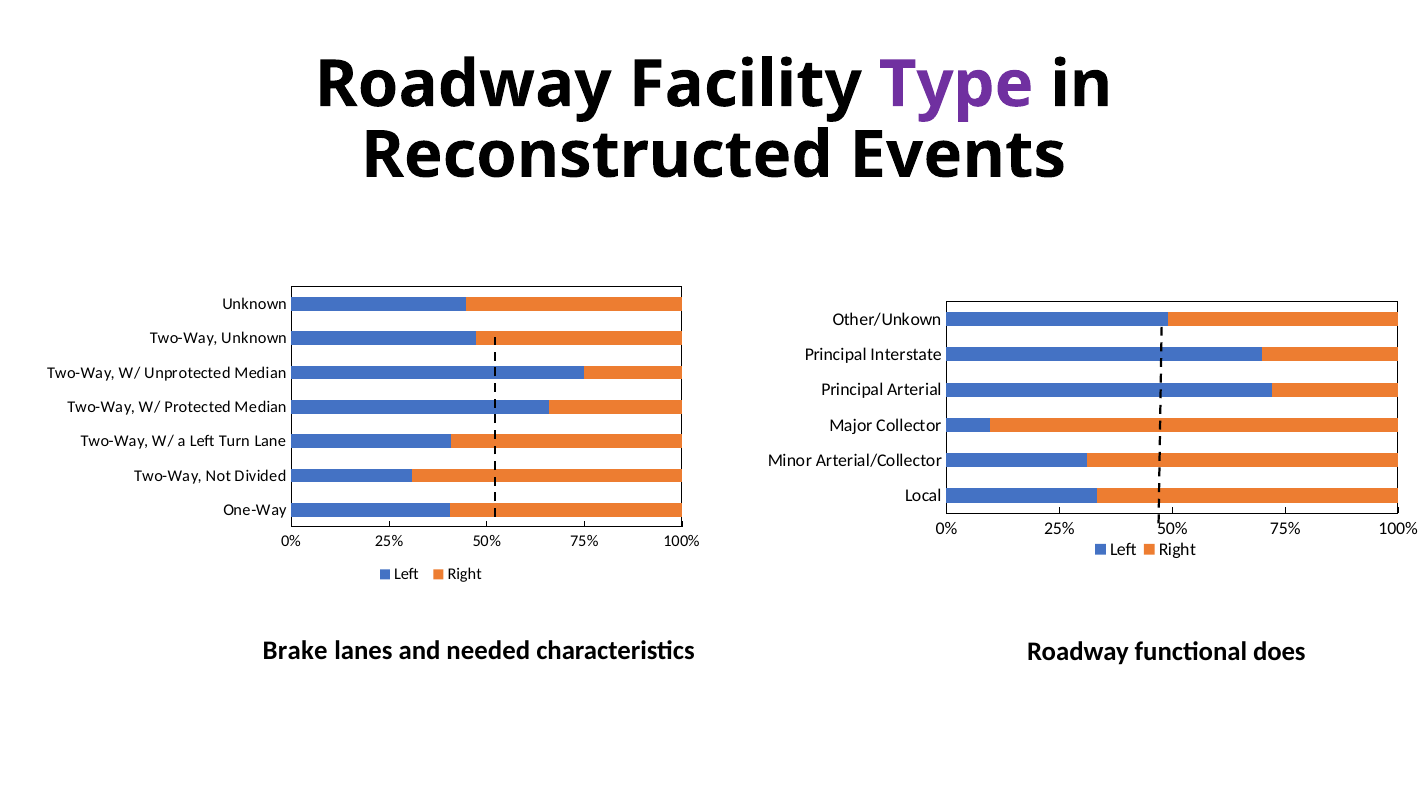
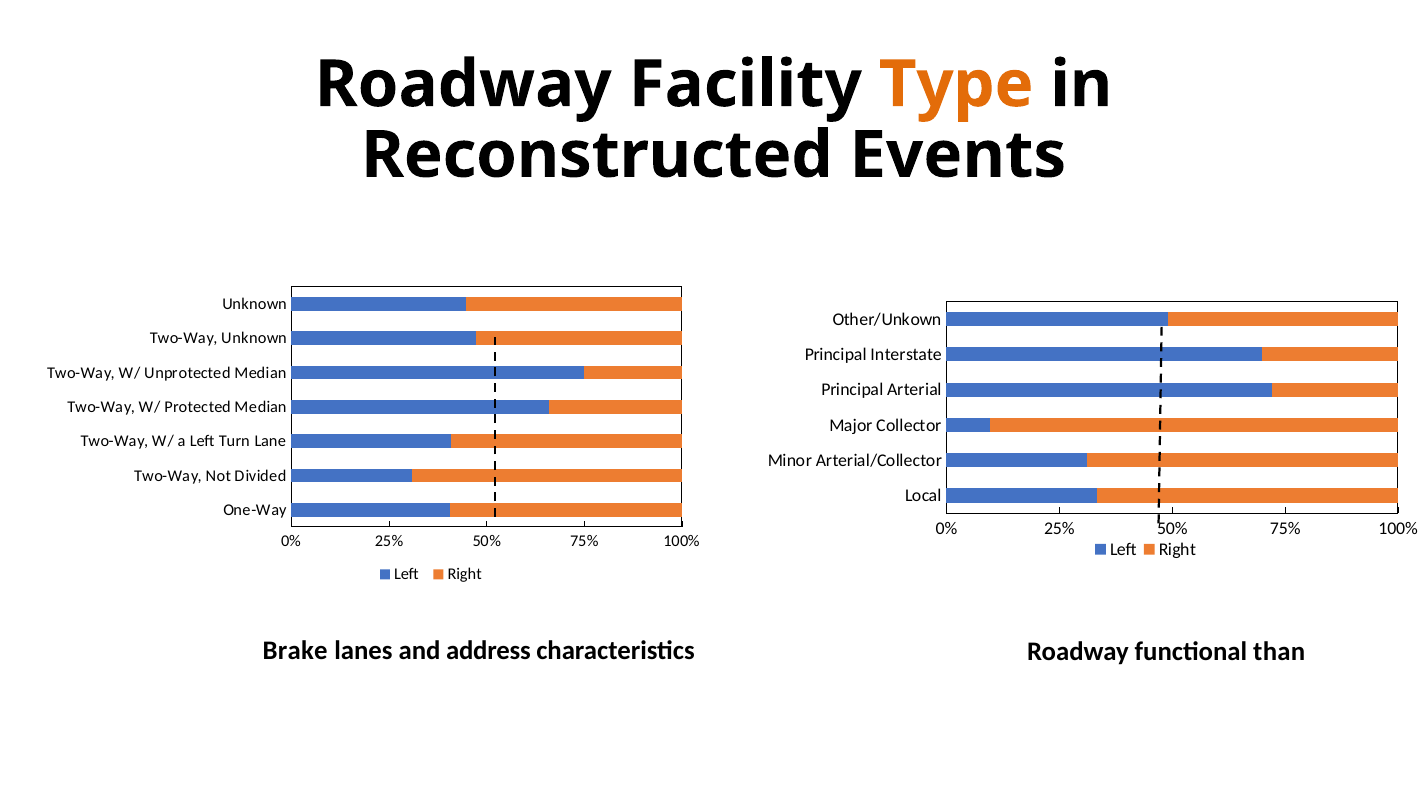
Type colour: purple -> orange (956, 85)
needed: needed -> address (488, 651)
does: does -> than (1279, 652)
